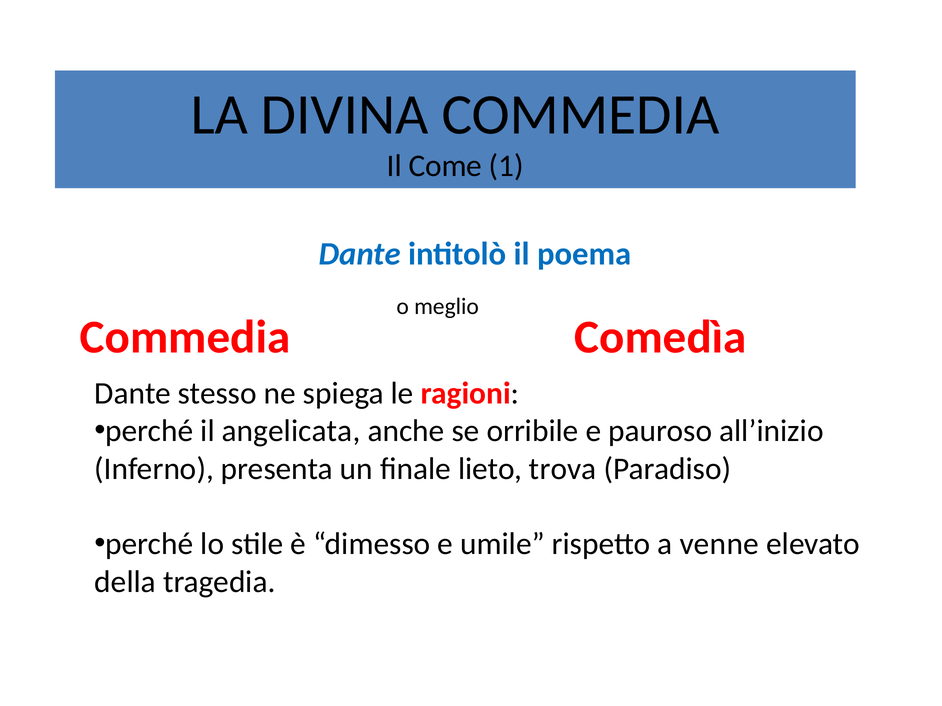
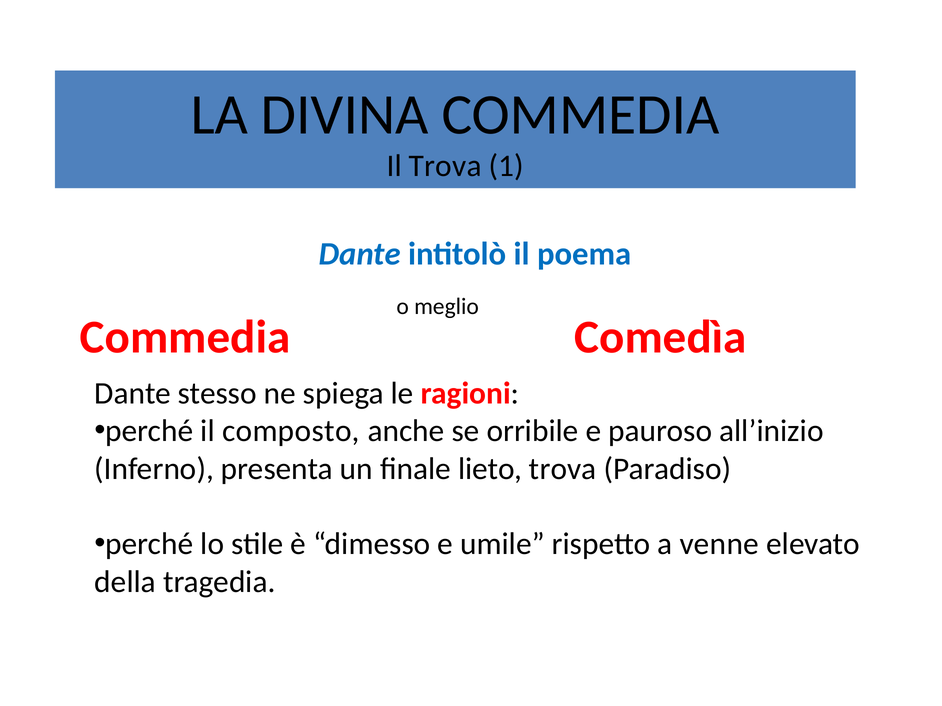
Il Come: Come -> Trova (445, 166)
angelicata: angelicata -> composto (291, 431)
